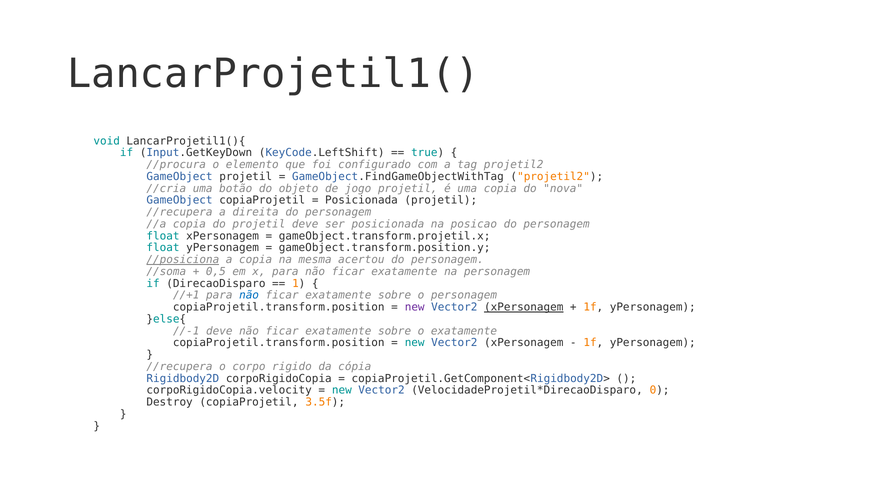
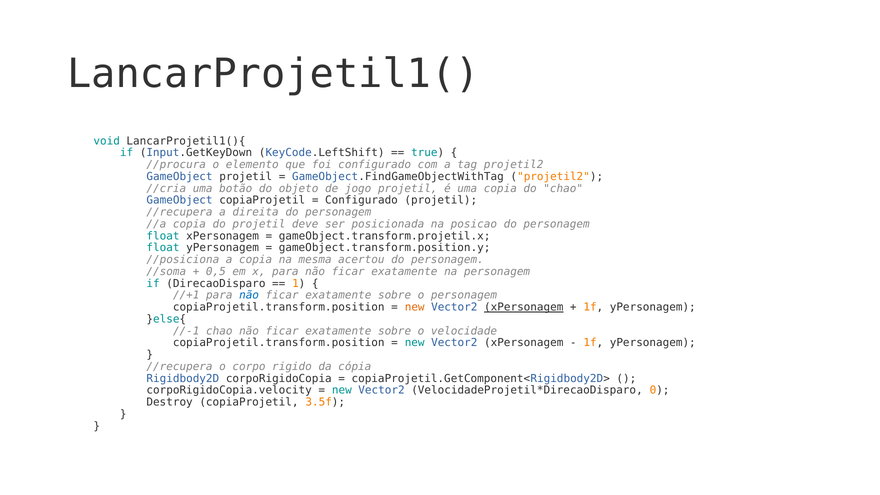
do nova: nova -> chao (563, 188)
Posicionada: Posicionada -> Configurado (361, 200)
//posiciona underline: present -> none (183, 260)
new colour: purple -> orange (415, 307)
//-1 deve: deve -> chao (219, 331)
o exatamente: exatamente -> velocidade (464, 331)
